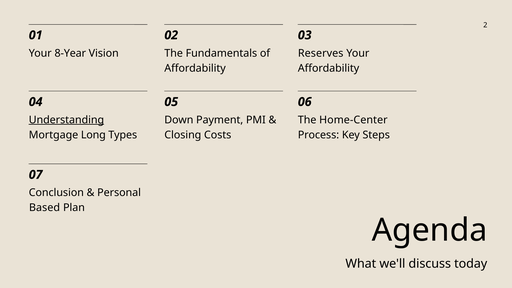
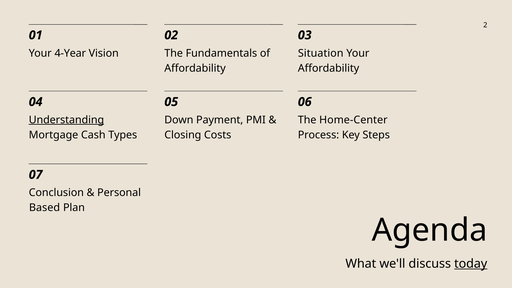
8-Year: 8-Year -> 4-Year (70, 53)
Reserves: Reserves -> Situation (321, 53)
Long: Long -> Cash (93, 135)
today underline: none -> present (471, 264)
